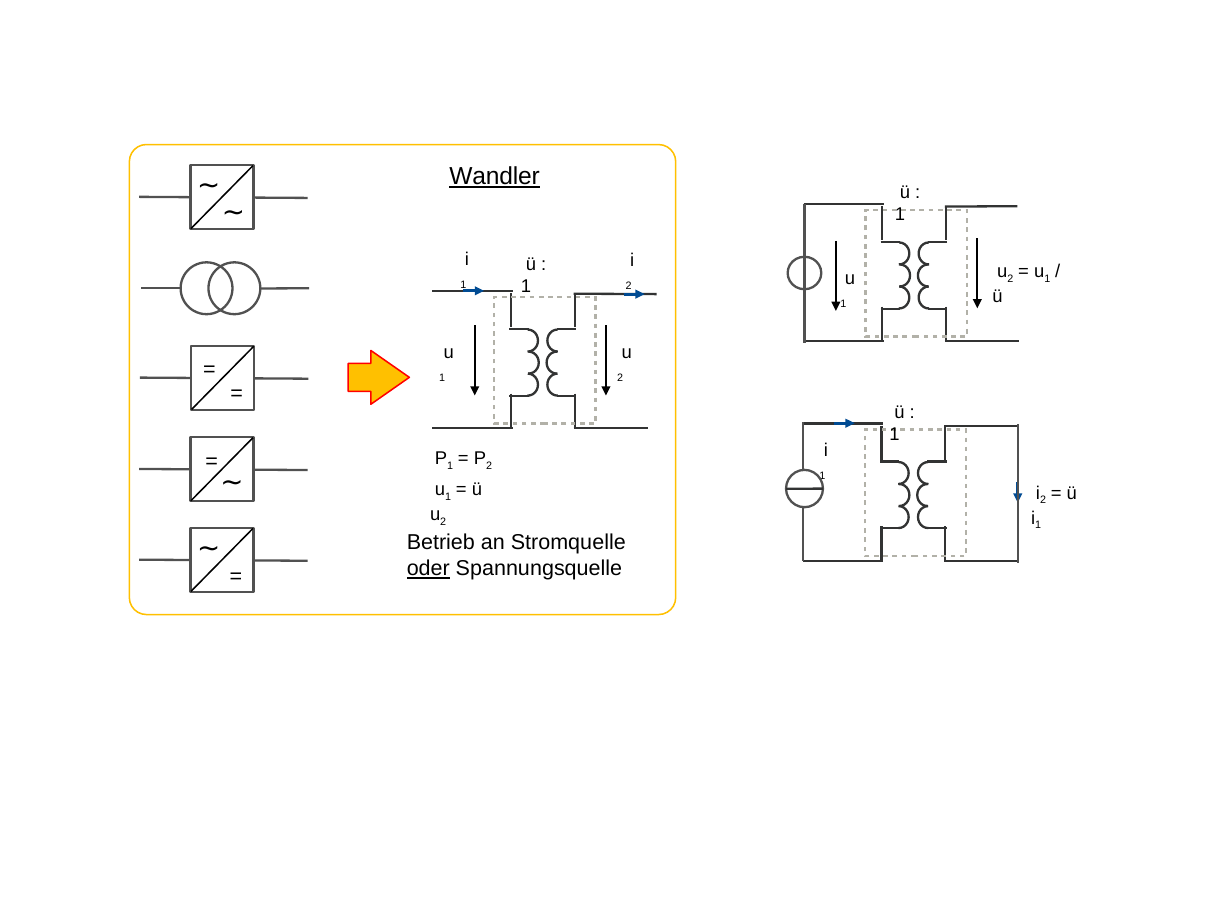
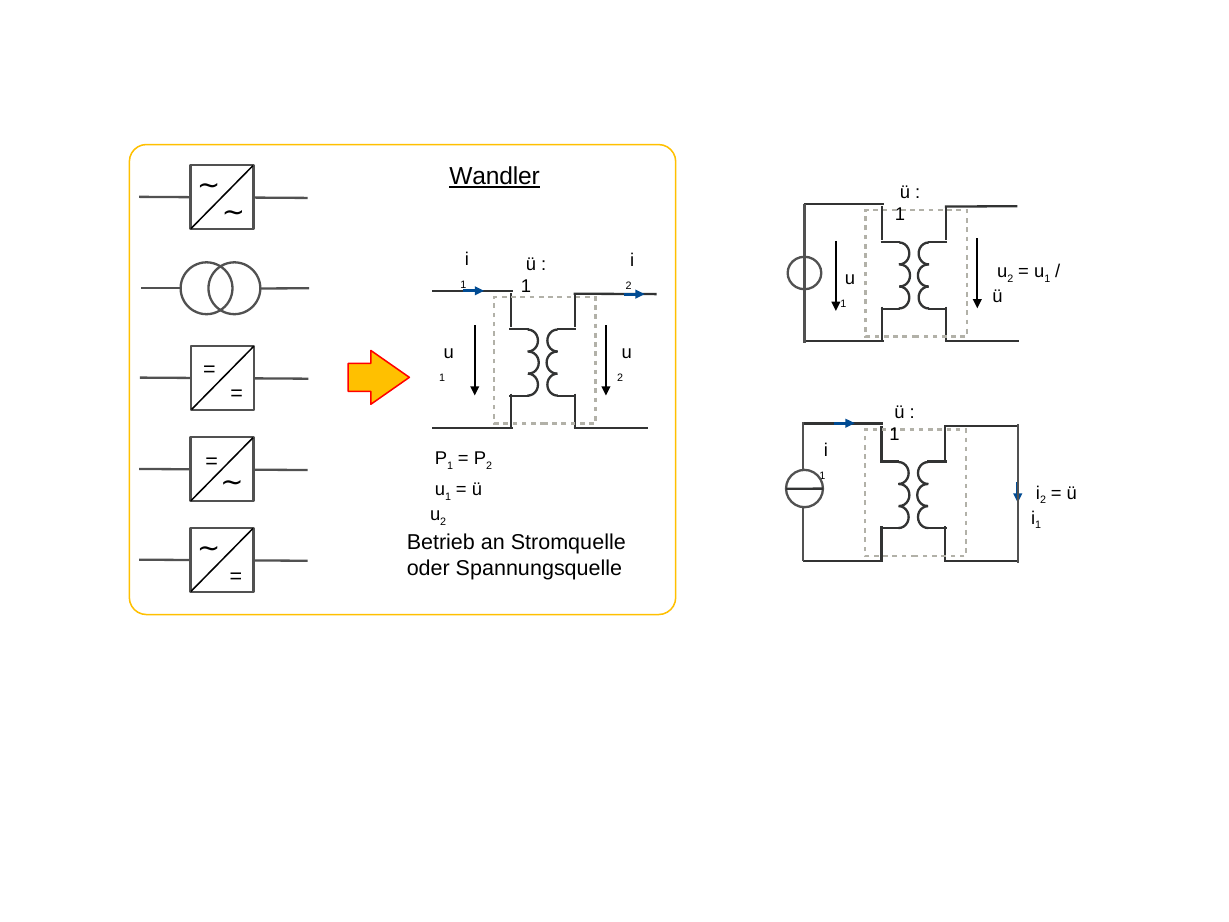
oder underline: present -> none (428, 569)
